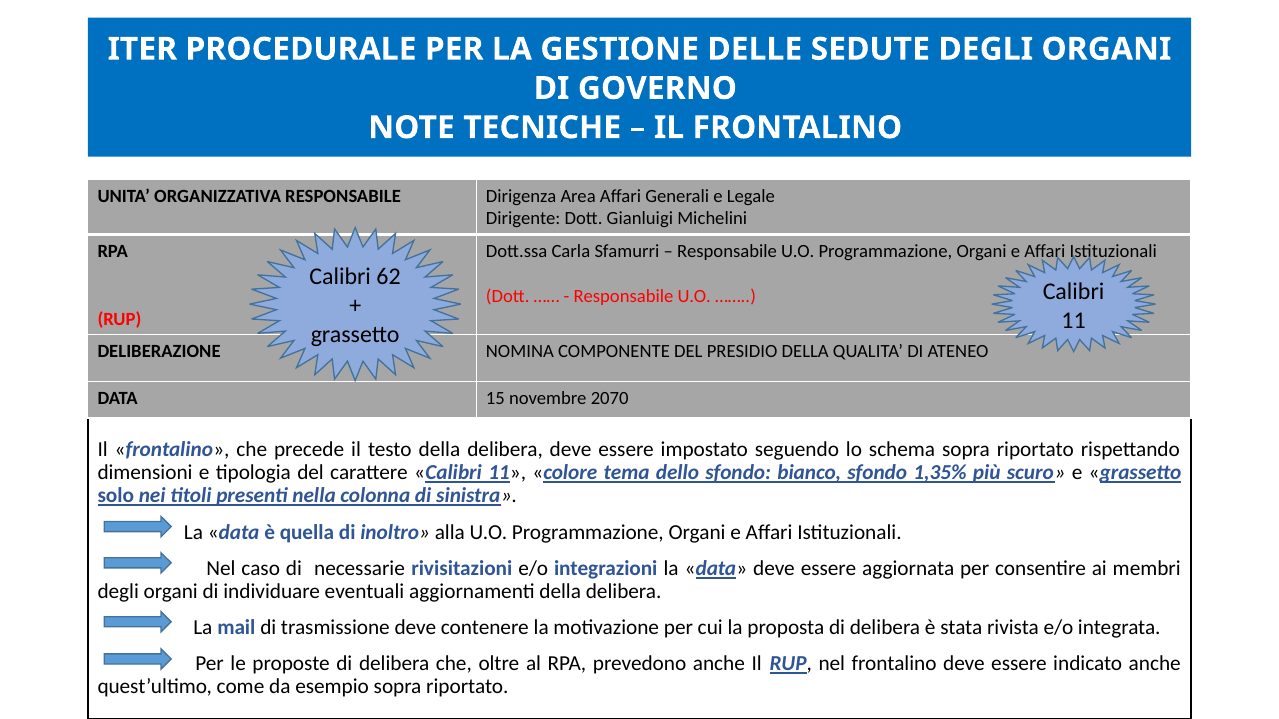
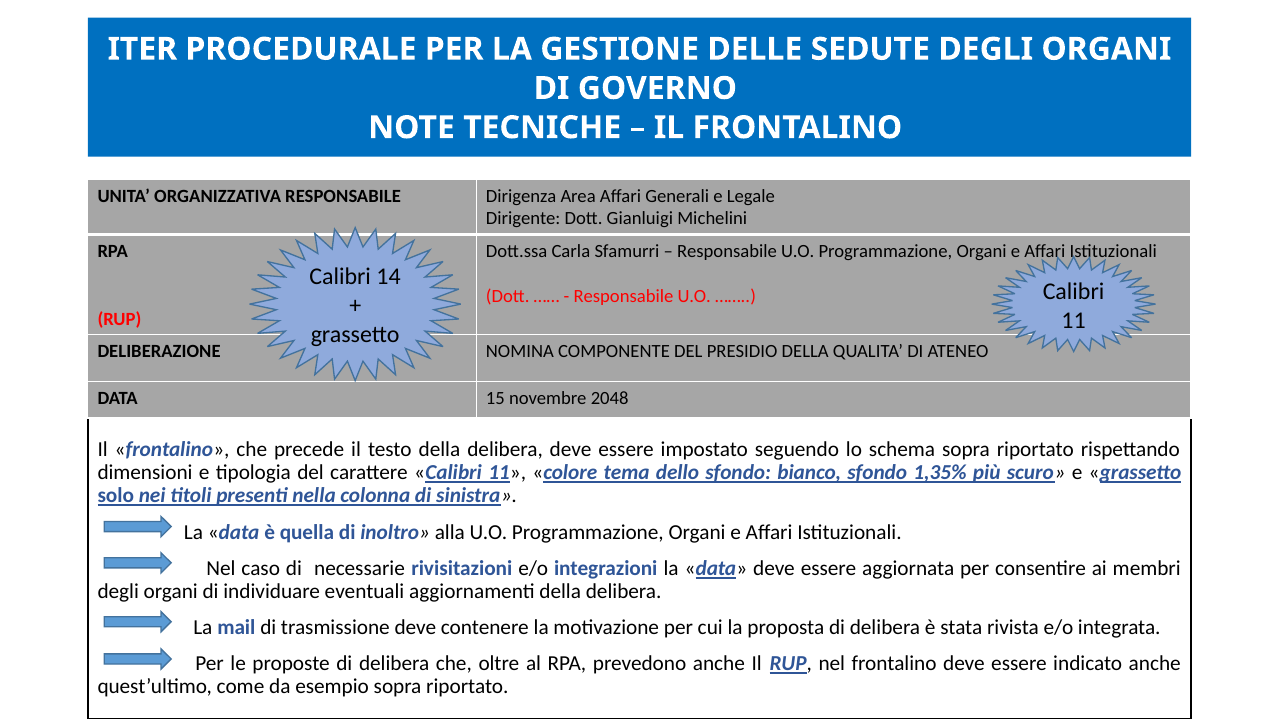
62: 62 -> 14 (389, 277)
2070: 2070 -> 2048 (610, 398)
